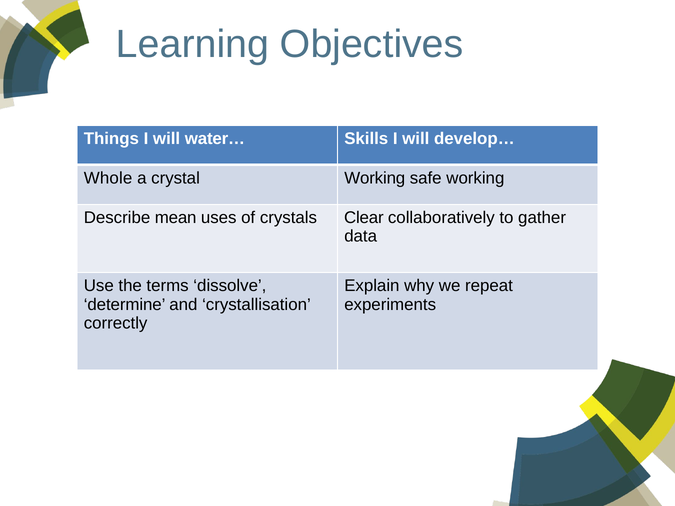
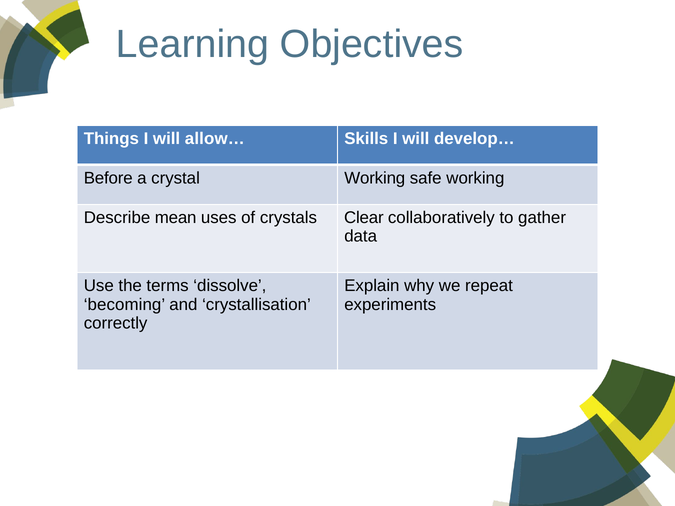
water…: water… -> allow… (215, 139)
Whole: Whole -> Before (108, 178)
determine: determine -> becoming (125, 305)
